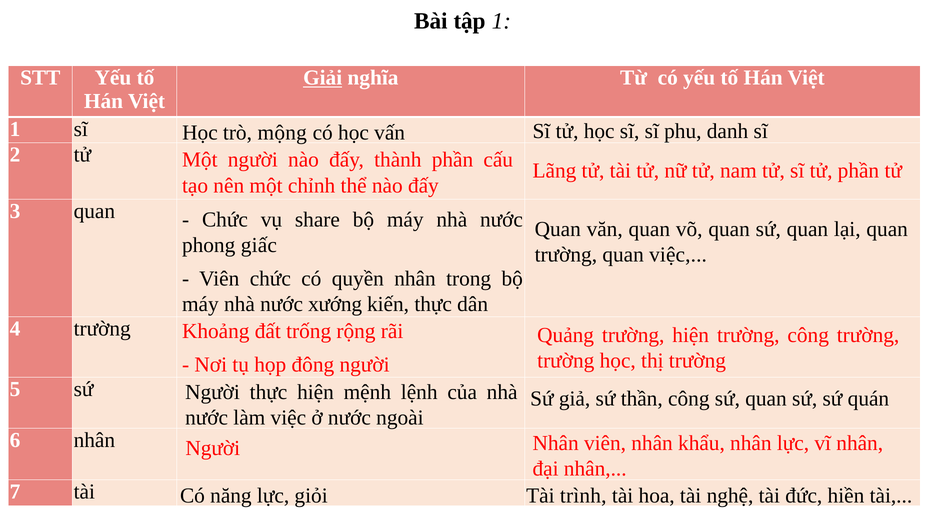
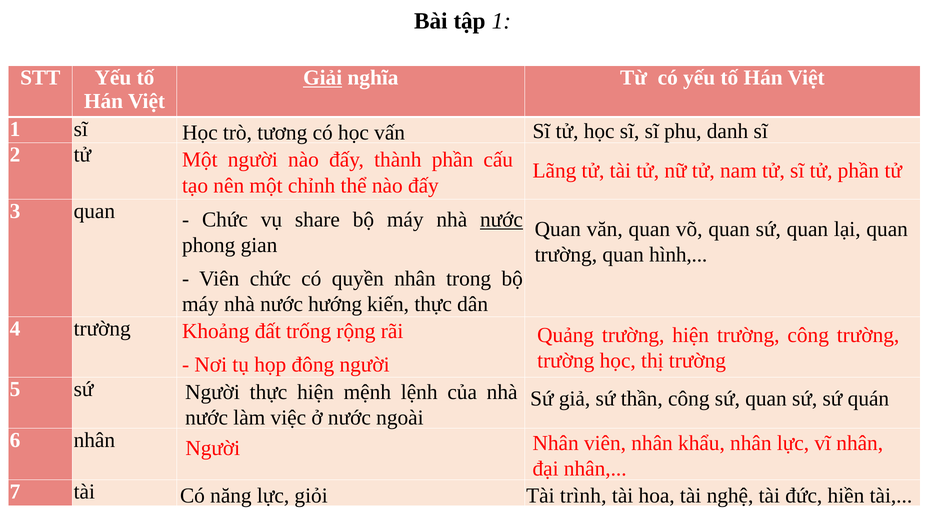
mộng: mộng -> tương (282, 133)
nước underline: none -> present (501, 220)
giấc: giấc -> gian (259, 245)
quan việc: việc -> hình (678, 255)
xướng: xướng -> hướng (335, 304)
